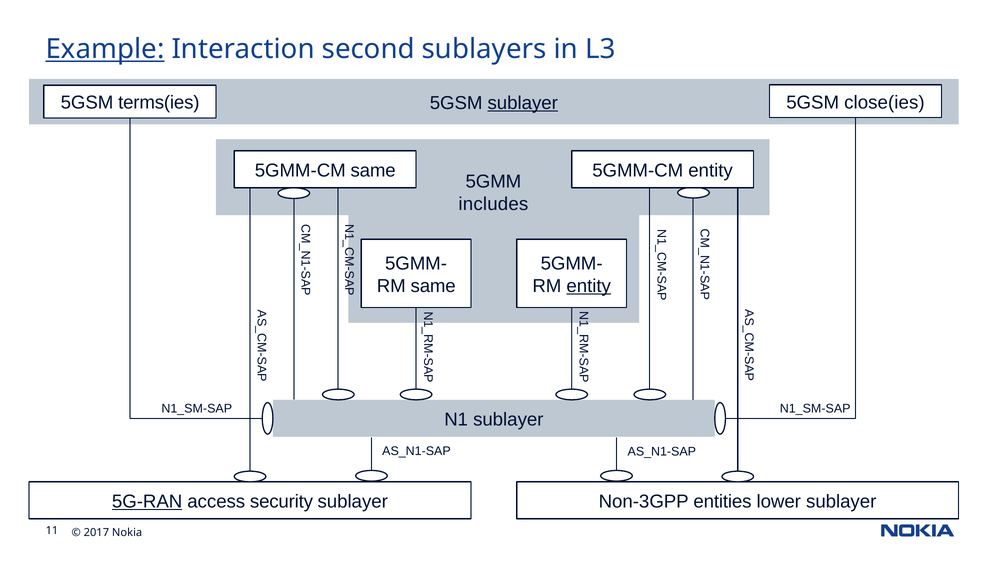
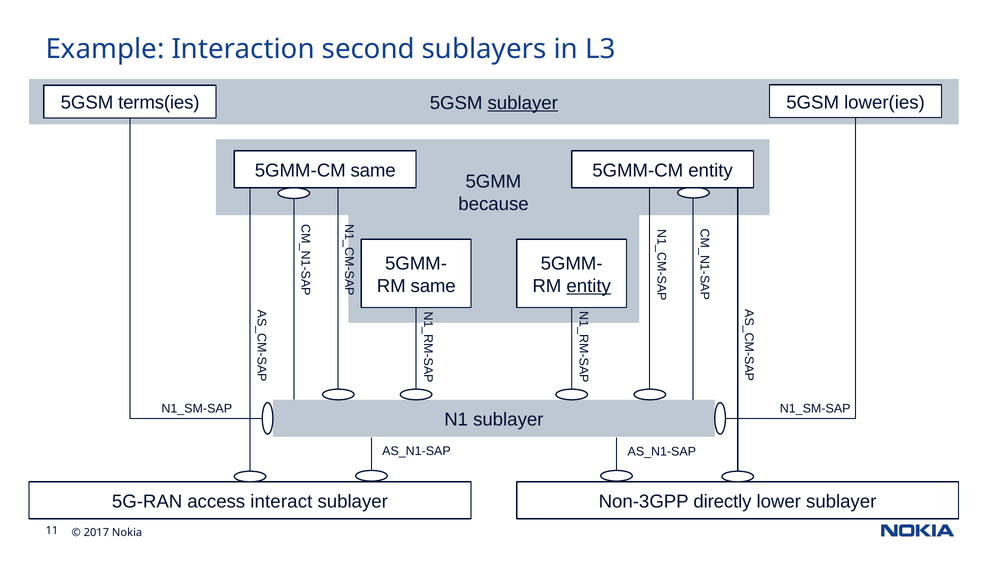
Example underline: present -> none (105, 49)
close(ies: close(ies -> lower(ies (884, 102)
includes: includes -> because (494, 204)
5G-RAN underline: present -> none (147, 501)
security: security -> interact (281, 501)
entities: entities -> directly (722, 501)
